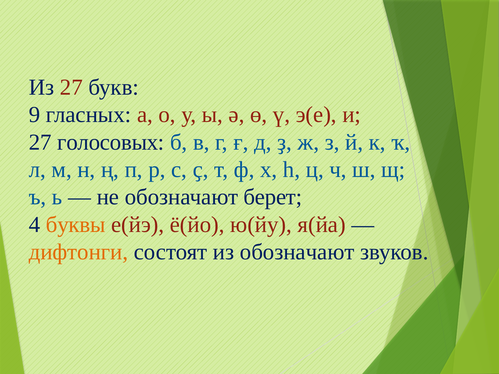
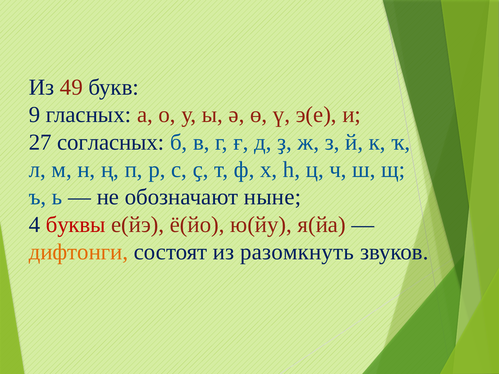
Из 27: 27 -> 49 (71, 87)
голосовых: голосовых -> cогласных (111, 142)
берет: берет -> ныне (273, 197)
буквы colour: orange -> red (76, 225)
из обозначают: обозначают -> разомкнуть (297, 252)
